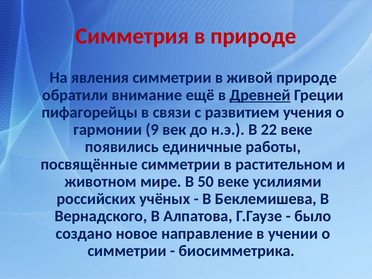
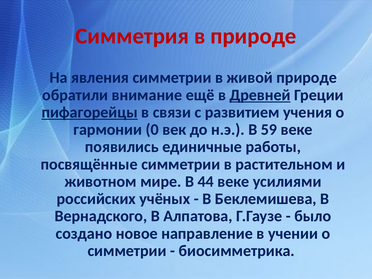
пифагорейцы underline: none -> present (90, 112)
9: 9 -> 0 (152, 130)
22: 22 -> 59 (269, 130)
50: 50 -> 44 (206, 182)
